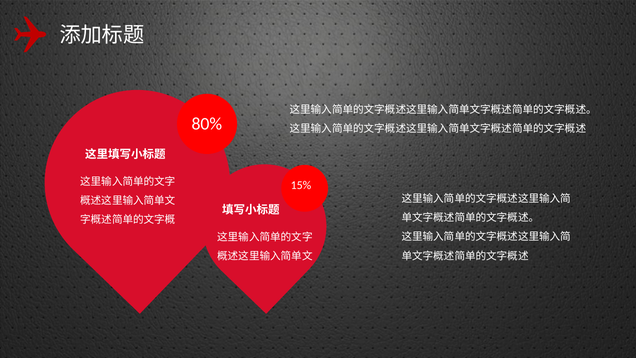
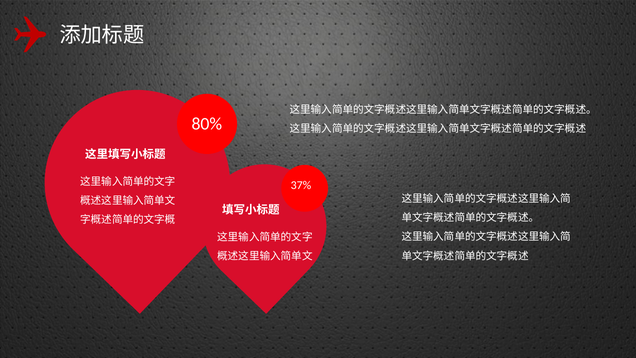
15%: 15% -> 37% (301, 185)
